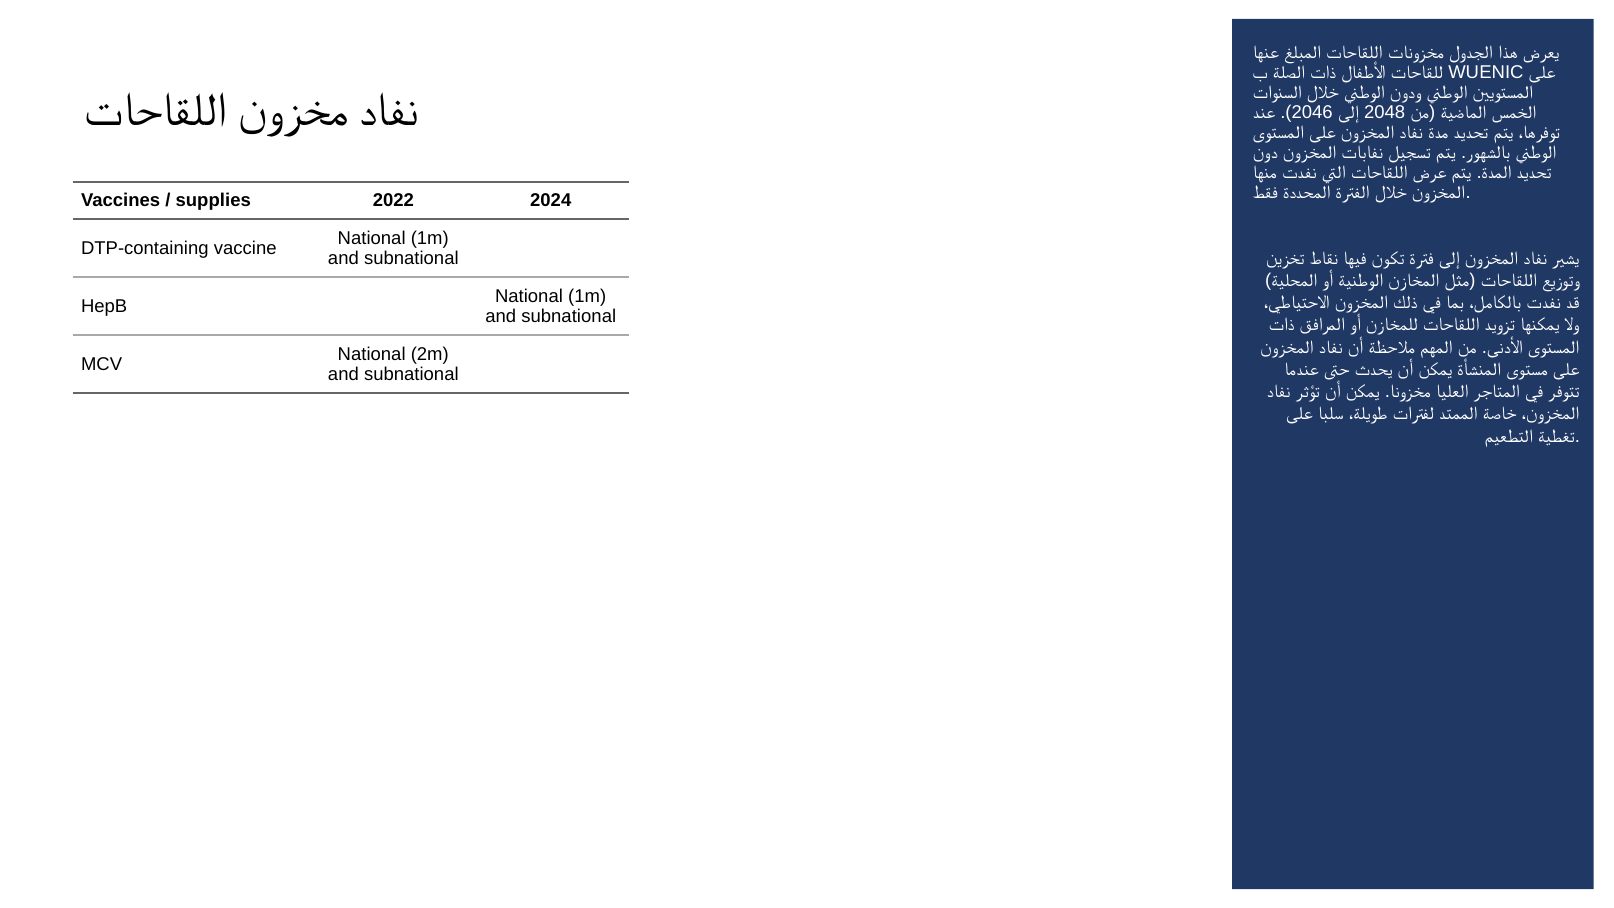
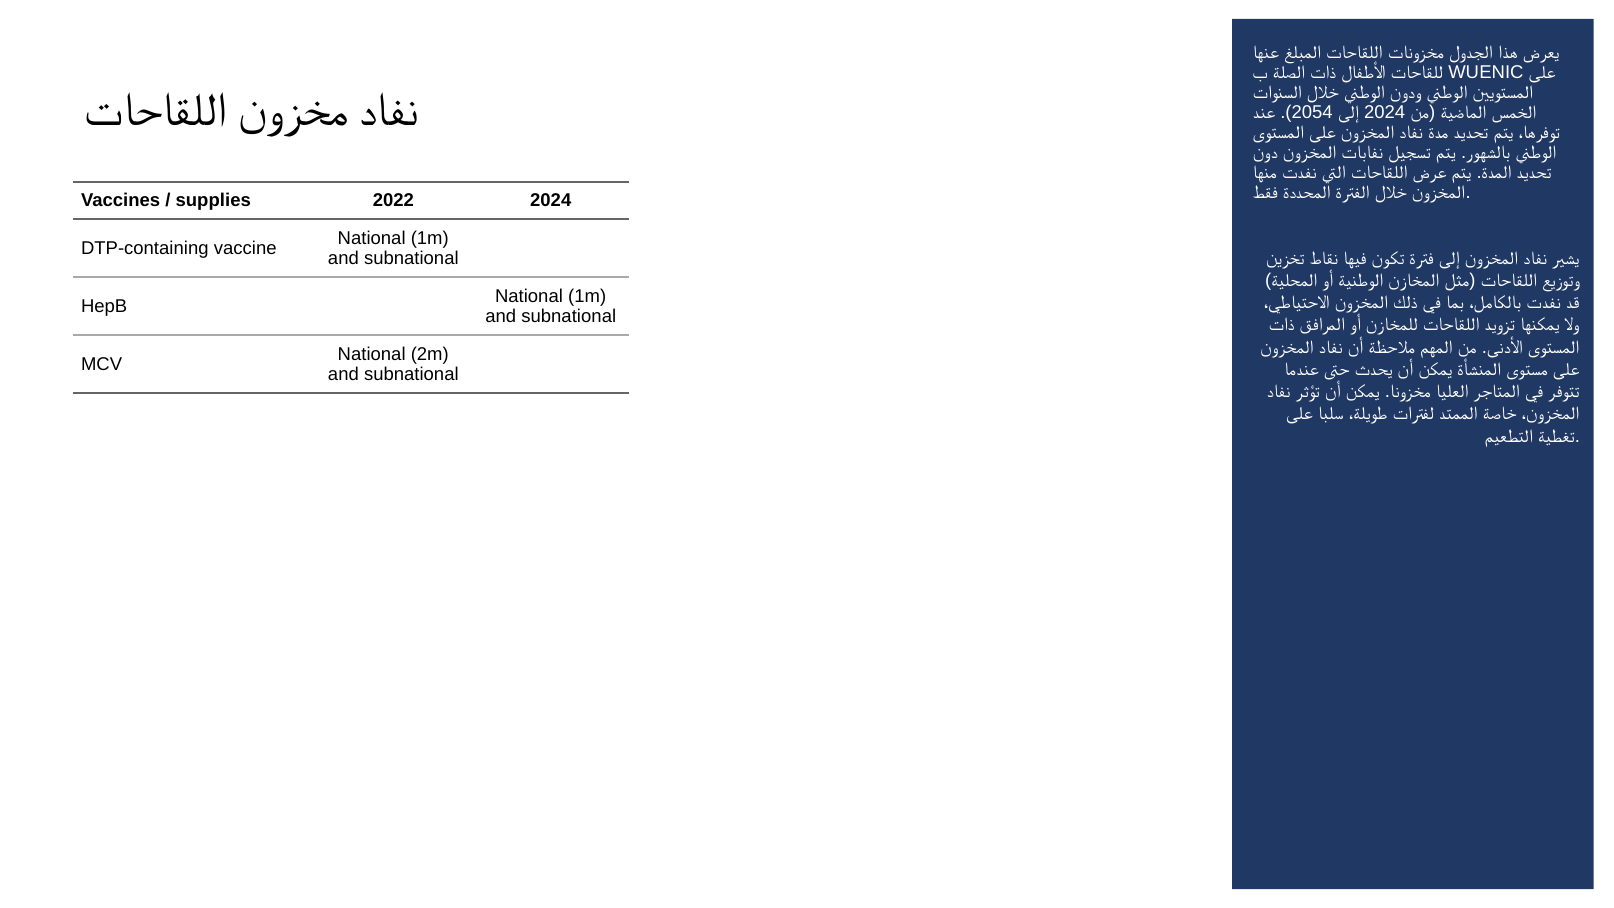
2046: 2046 -> 2054 (1312, 112)
2048: 2048 -> 2024 (1385, 112)
